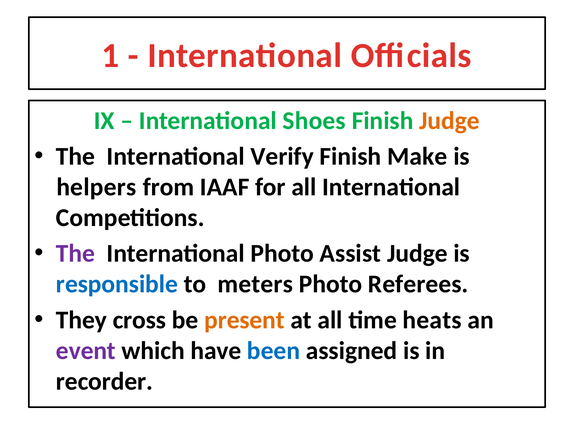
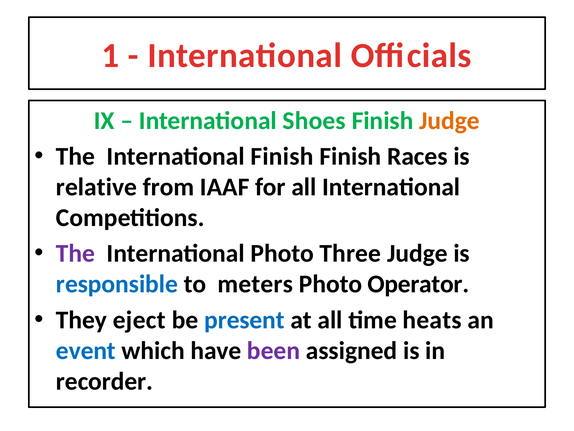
International Verify: Verify -> Finish (282, 156)
Make: Make -> Races (417, 156)
helpers: helpers -> relative (96, 187)
Assist: Assist -> Three (350, 253)
Referees: Referees -> Operator (418, 284)
cross: cross -> eject (139, 320)
present colour: orange -> blue (244, 320)
event colour: purple -> blue (86, 350)
been colour: blue -> purple (274, 350)
